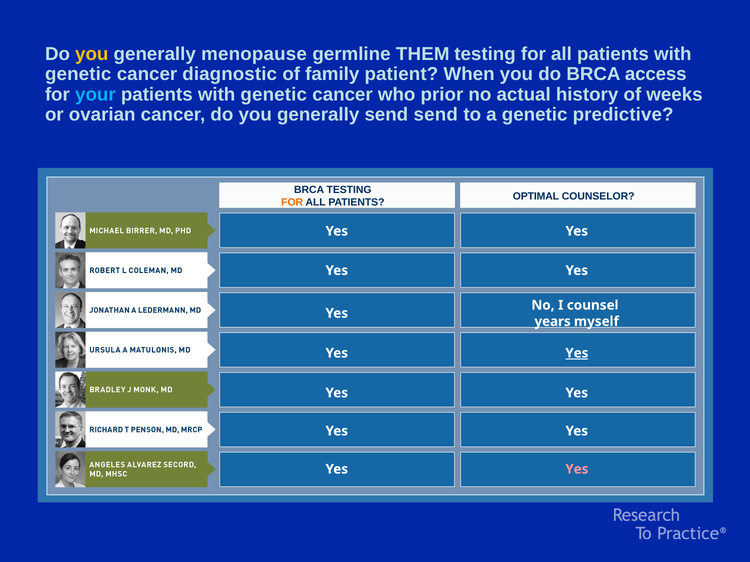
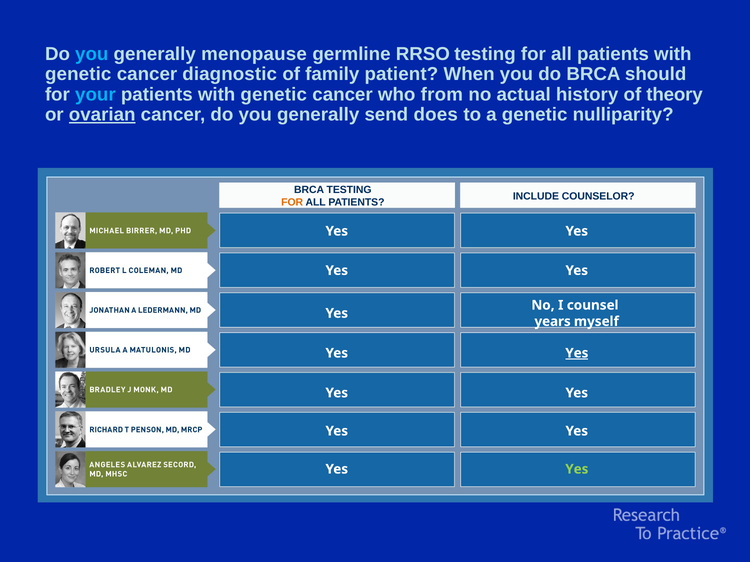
you colour: yellow -> light blue (92, 54)
THEM: THEM -> RRSO (423, 54)
access: access -> should (656, 74)
prior: prior -> from (442, 95)
weeks: weeks -> theory (675, 95)
ovarian underline: none -> present (102, 115)
send send: send -> does (436, 115)
predictive: predictive -> nulliparity (623, 115)
OPTIMAL: OPTIMAL -> INCLUDE (536, 196)
Yes colour: pink -> light green (577, 470)
